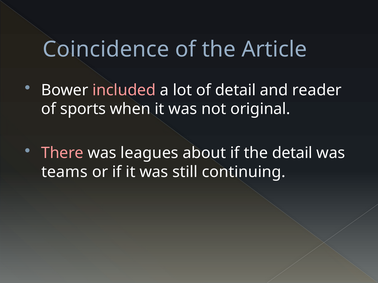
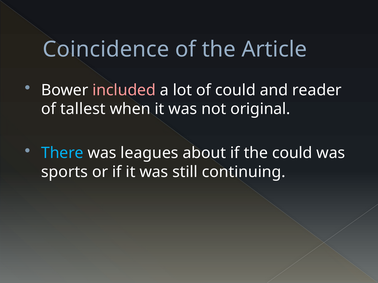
of detail: detail -> could (235, 90)
sports: sports -> tallest (83, 109)
There colour: pink -> light blue (62, 153)
the detail: detail -> could (292, 153)
teams: teams -> sports (65, 172)
